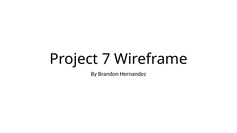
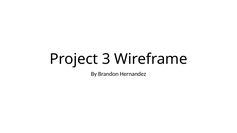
7: 7 -> 3 (106, 59)
